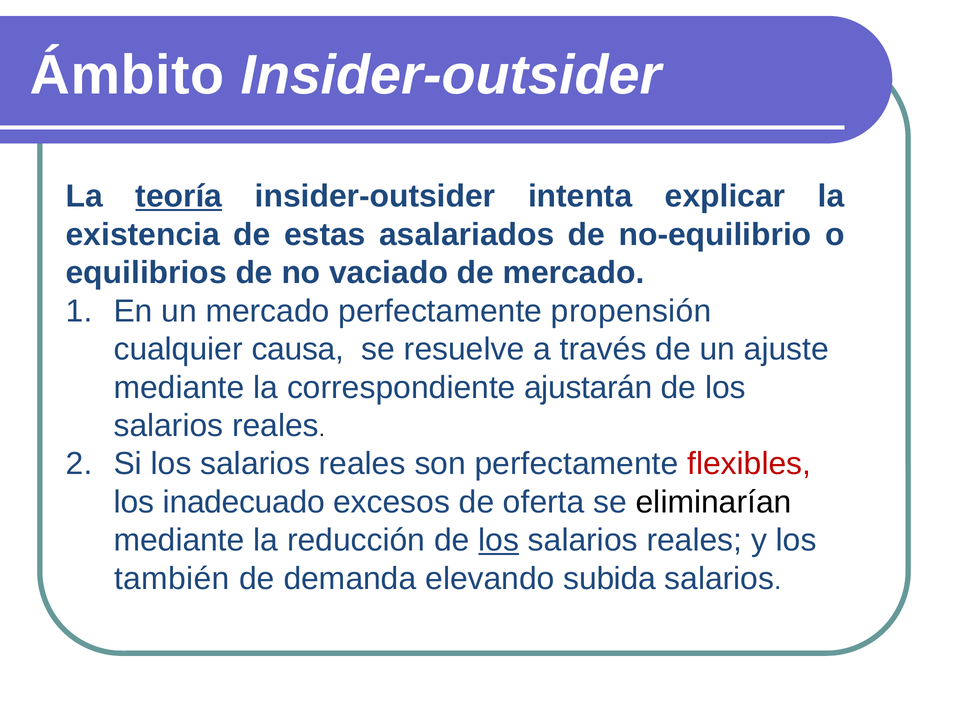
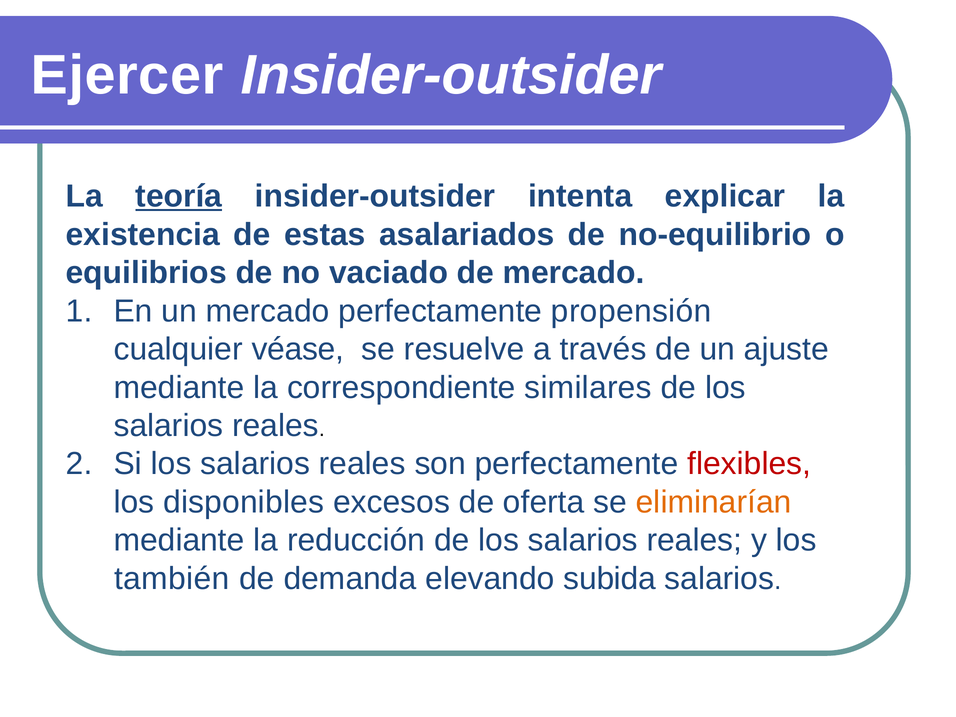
Ámbito: Ámbito -> Ejercer (127, 76)
causa: causa -> véase (298, 349)
ajustarán: ajustarán -> similares (588, 388)
inadecuado: inadecuado -> disponibles (244, 502)
eliminarían colour: black -> orange (714, 502)
los underline: present -> none (499, 540)
